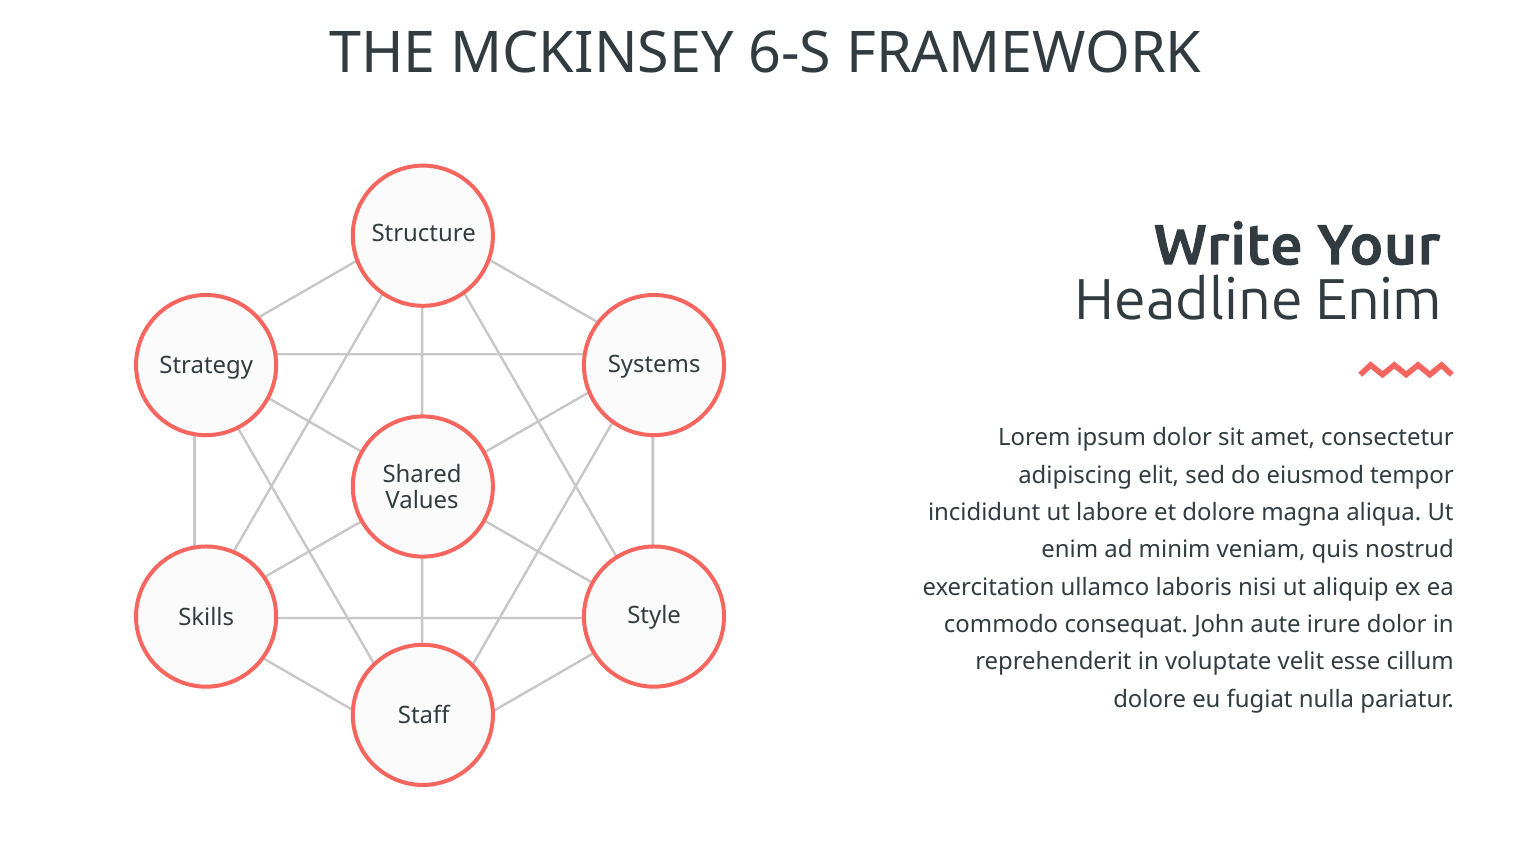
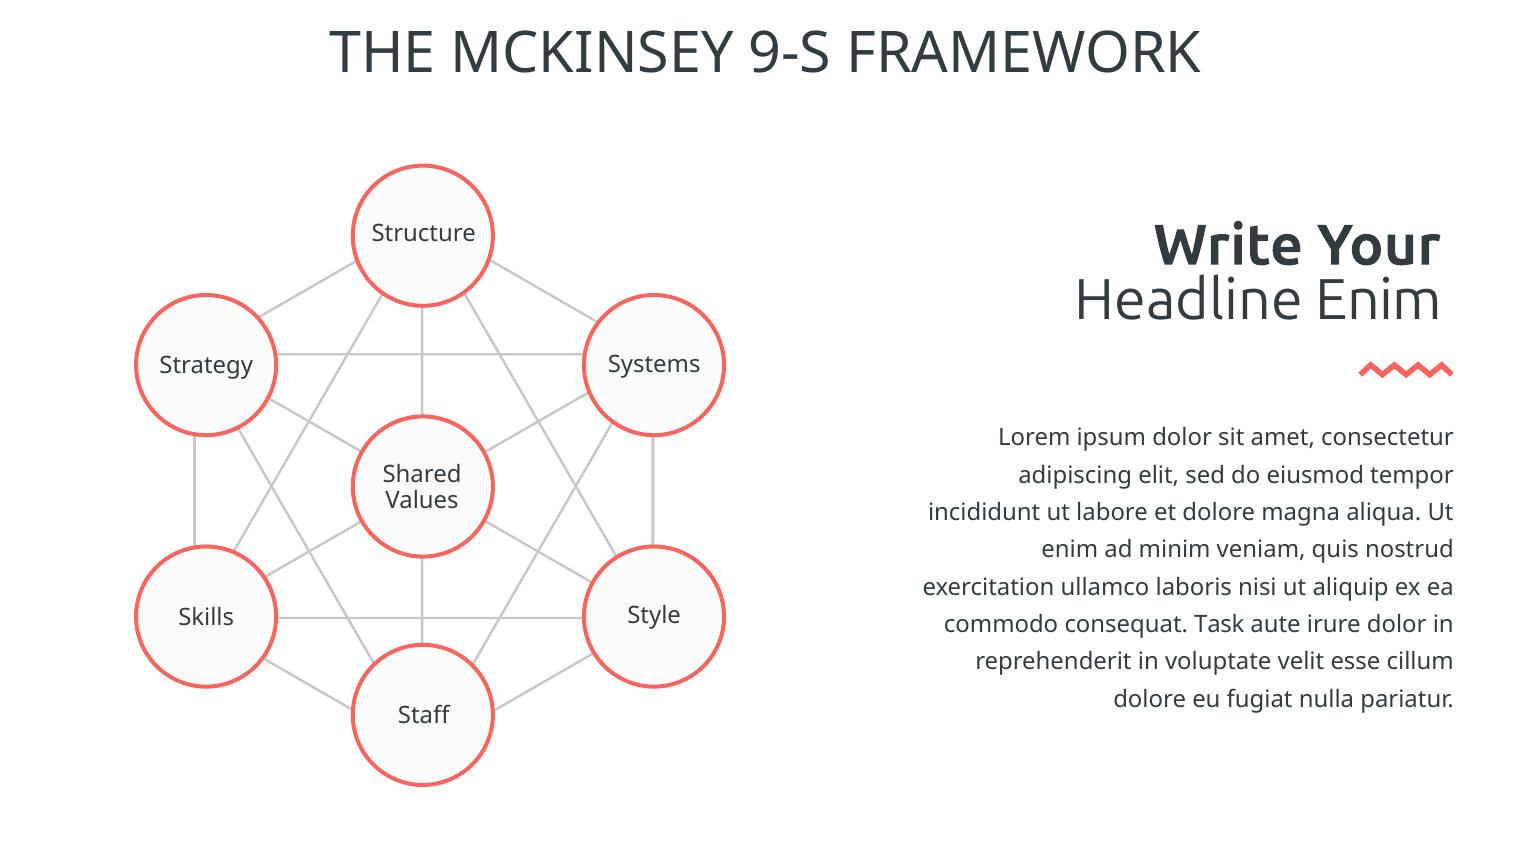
6-S: 6-S -> 9-S (790, 53)
John: John -> Task (1219, 624)
